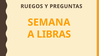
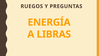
SEMANA: SEMANA -> ENERGÍA (49, 22)
